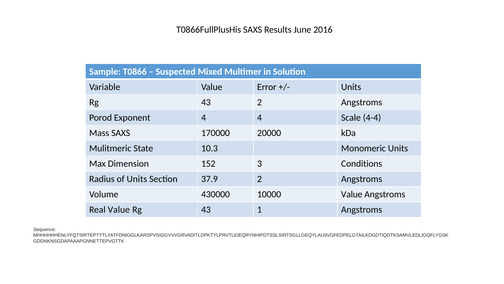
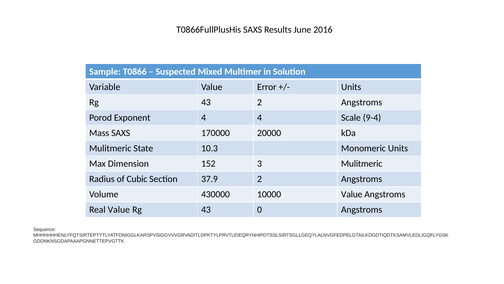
4-4: 4-4 -> 9-4 (372, 117)
3 Conditions: Conditions -> Mulitmeric (362, 163)
of Units: Units -> Cubic (137, 179)
1: 1 -> 0 (260, 209)
